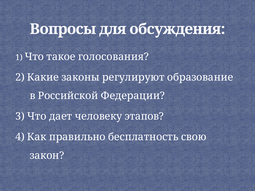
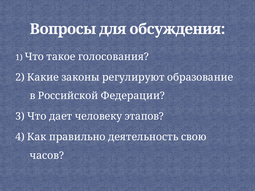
бесплатность: бесплатность -> деятельность (143, 137)
закон: закон -> часов (47, 156)
